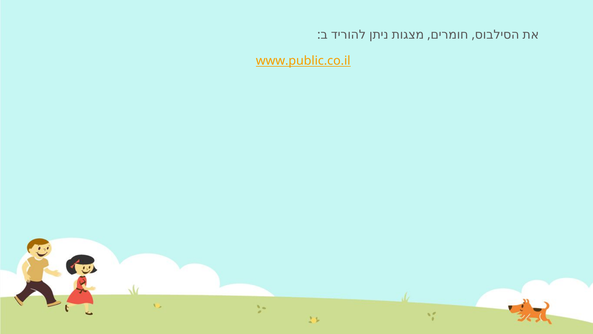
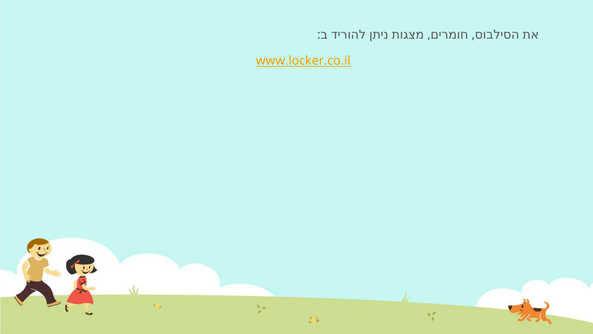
www.public.co.il: www.public.co.il -> www.locker.co.il (303, 61)
